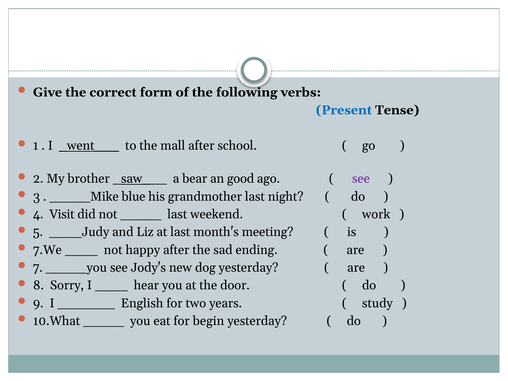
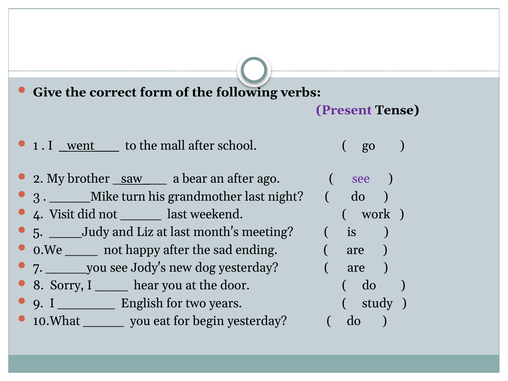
Present colour: blue -> purple (344, 110)
an good: good -> after (240, 179)
blue: blue -> turn (134, 196)
7.We: 7.We -> 0.We (48, 250)
